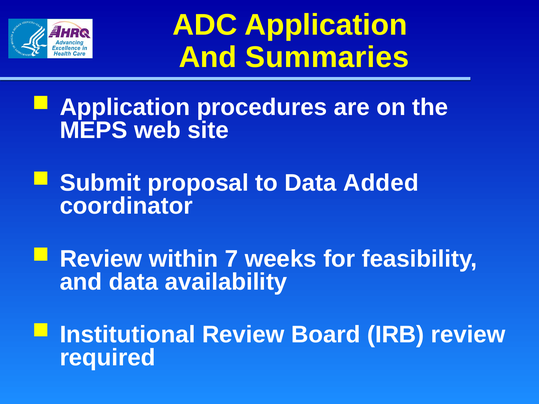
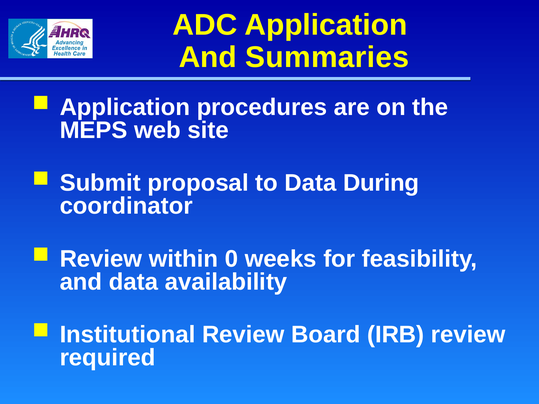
Added: Added -> During (381, 183)
7: 7 -> 0 (231, 259)
